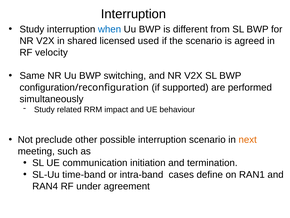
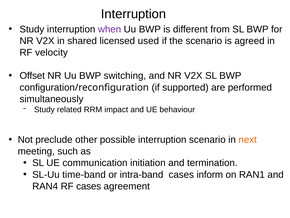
when colour: blue -> purple (110, 29)
Same: Same -> Offset (32, 76)
define: define -> inform (210, 174)
RF under: under -> cases (89, 186)
